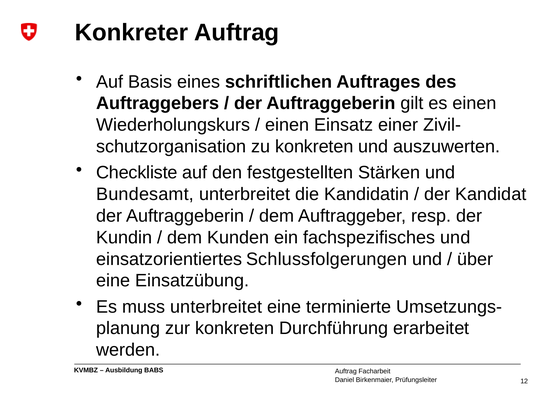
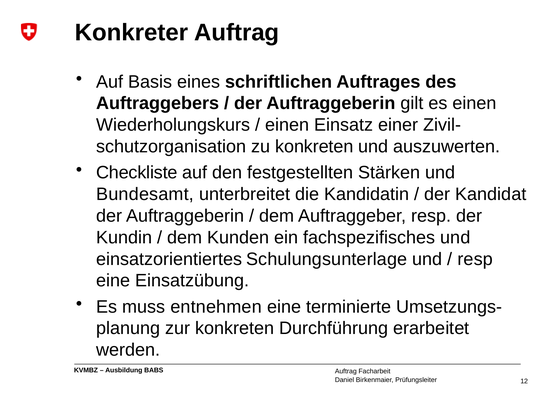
Schlussfolgerungen: Schlussfolgerungen -> Schulungsunterlage (327, 259)
über: über -> resp (475, 259)
muss unterbreitet: unterbreitet -> entnehmen (216, 307)
